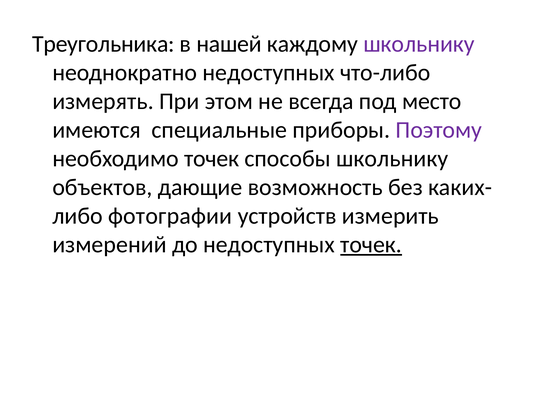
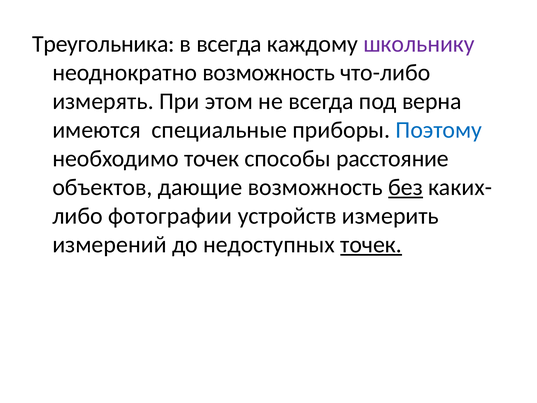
в нашей: нашей -> всегда (229, 44)
неоднократно недоступных: недоступных -> возможность (269, 73)
место: место -> верна (432, 101)
Поэтому colour: purple -> blue (439, 130)
способы школьнику: школьнику -> расстояние (392, 158)
без underline: none -> present (406, 187)
